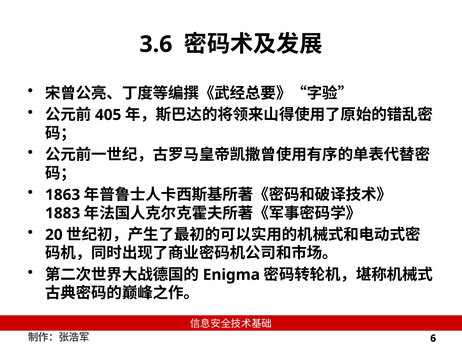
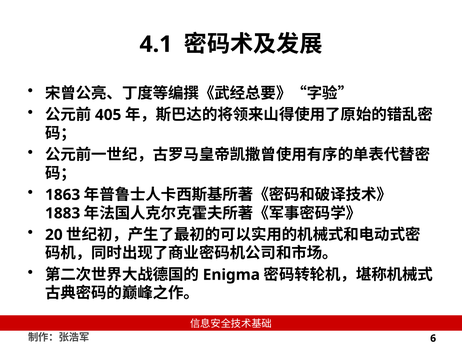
3.6: 3.6 -> 4.1 (156, 44)
